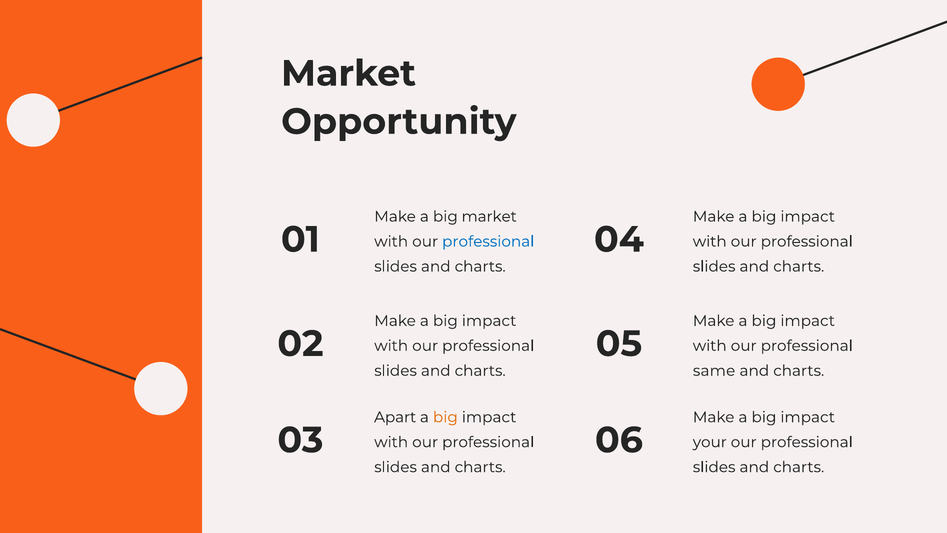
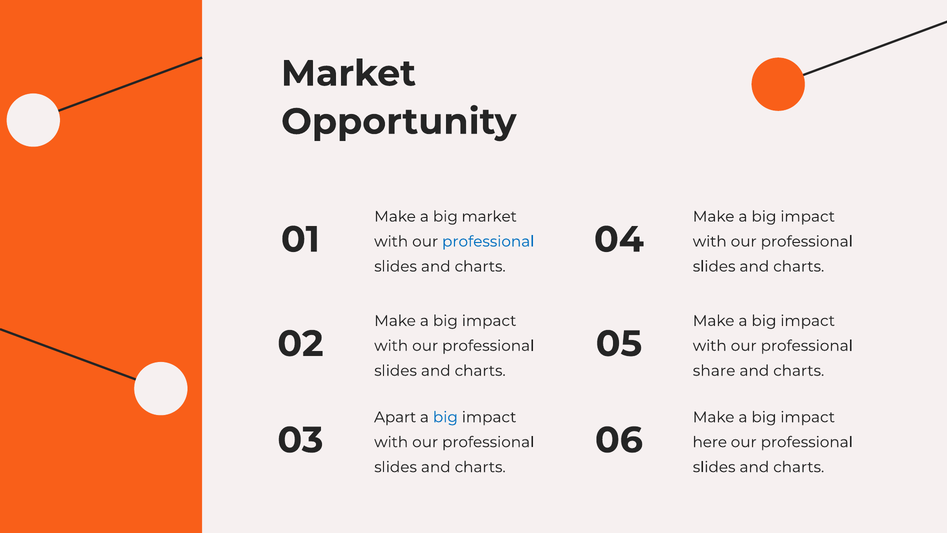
same: same -> share (714, 371)
big colour: orange -> blue (445, 417)
your: your -> here (710, 442)
